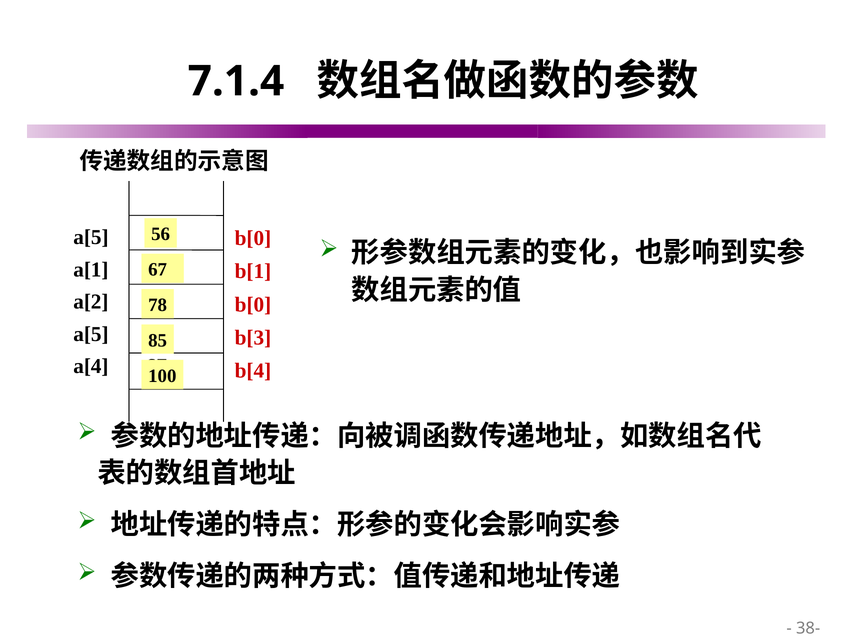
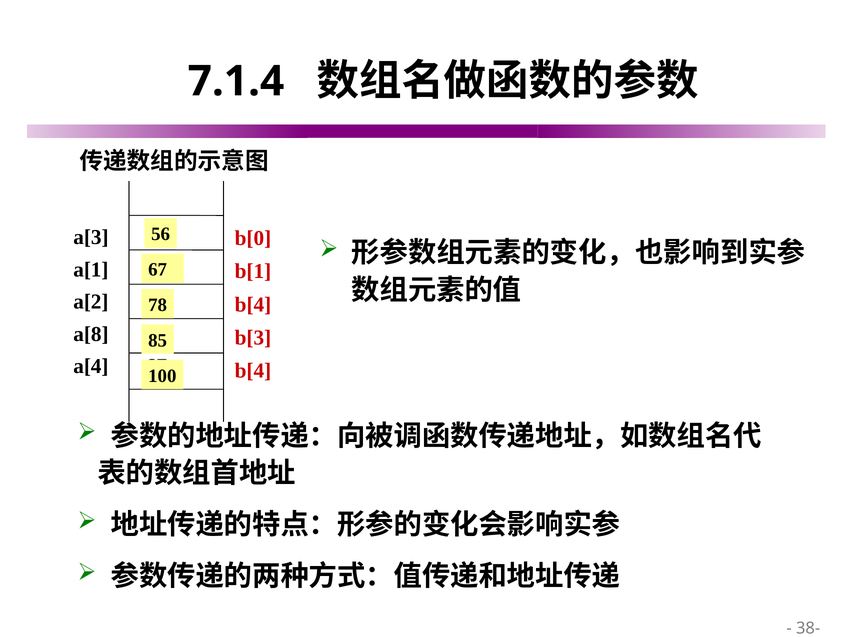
a[5: a[5 -> a[3 (91, 237)
b[0: b[0 -> b[4 (253, 304)
a[5: a[5 -> a[8 (91, 334)
